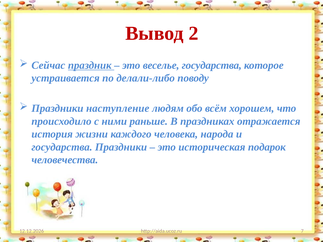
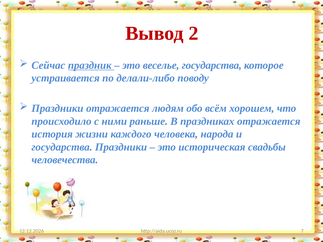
Праздники наступление: наступление -> отражается (118, 108)
подарок: подарок -> свадьбы (267, 147)
